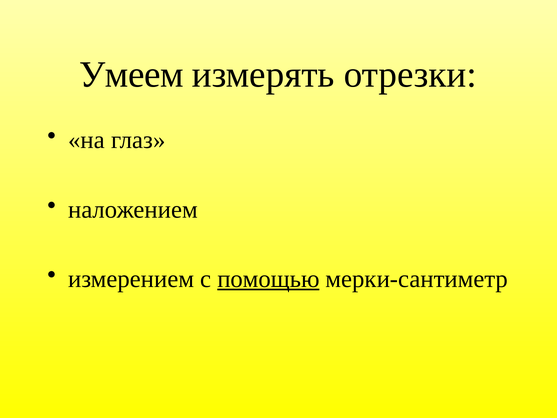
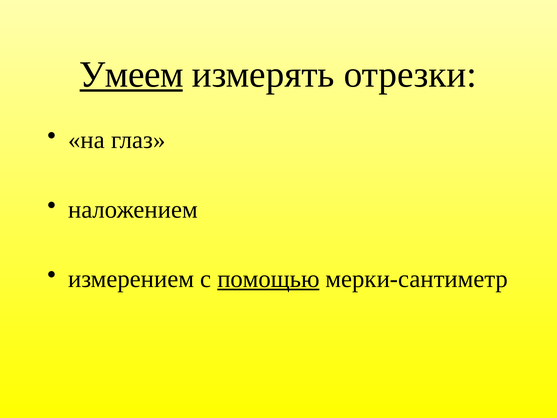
Умеем underline: none -> present (131, 75)
